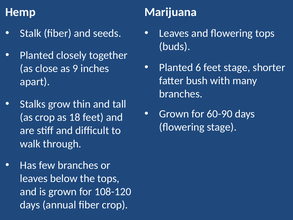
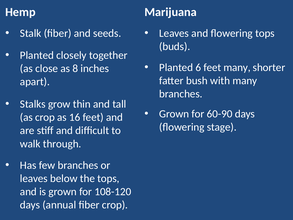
feet stage: stage -> many (237, 67)
9: 9 -> 8 (75, 68)
18: 18 -> 16 (75, 117)
